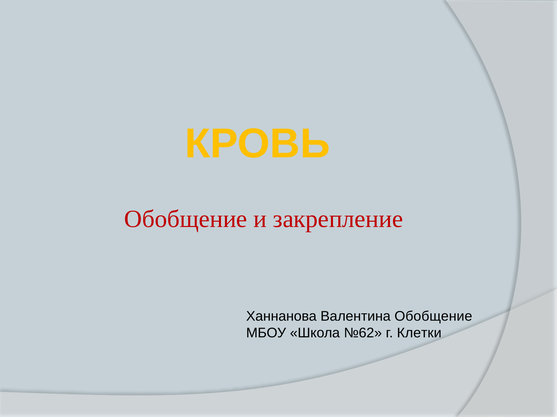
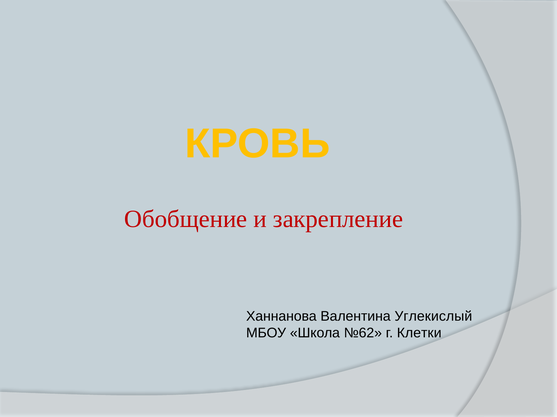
Валентина Обобщение: Обобщение -> Углекислый (433, 317)
